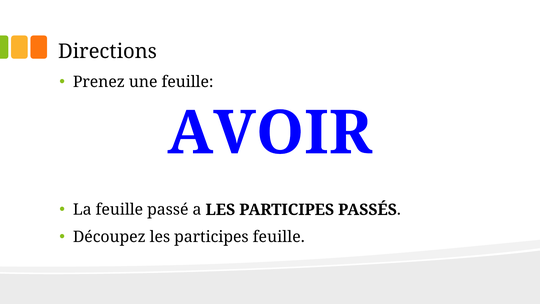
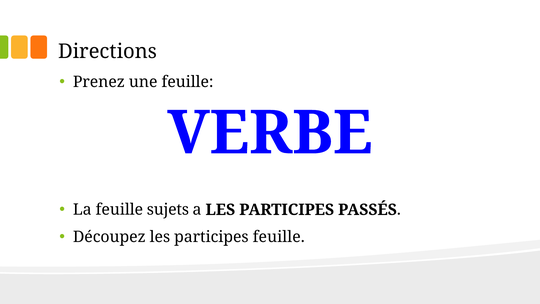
AVOIR: AVOIR -> VERBE (270, 133)
passé: passé -> sujets (168, 210)
